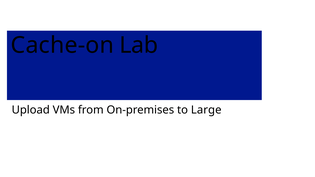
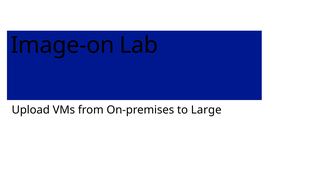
Cache-on: Cache-on -> Image-on (63, 45)
